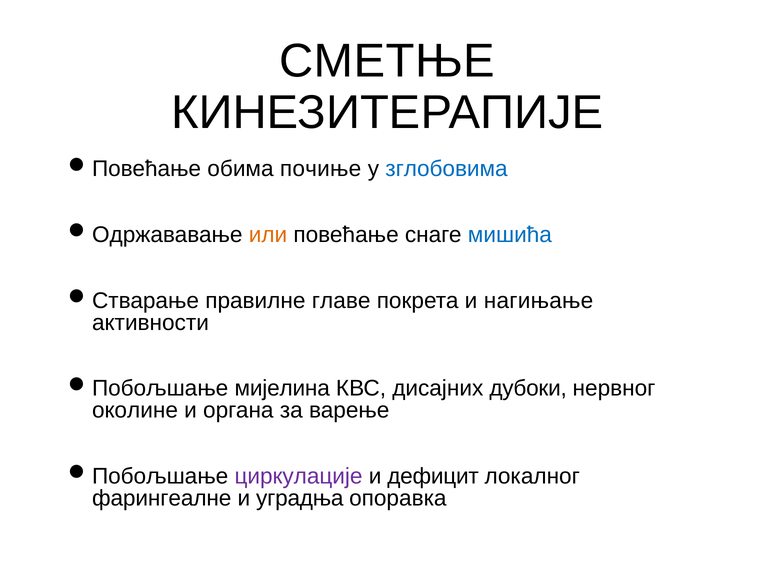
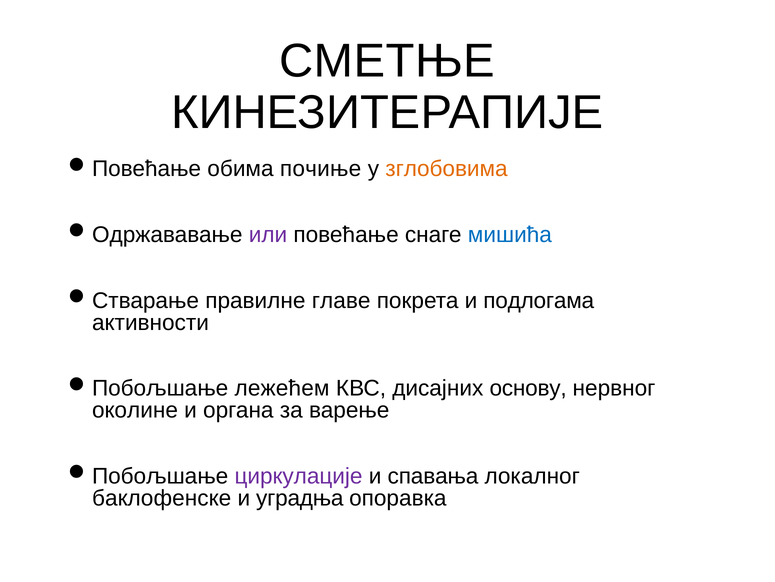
зглобовима colour: blue -> orange (446, 169)
или colour: orange -> purple (268, 234)
нагињање: нагињање -> подлогама (539, 300)
мијелина: мијелина -> лежећем (282, 388)
дубоки: дубоки -> основу (528, 388)
дефицит: дефицит -> спавања (433, 476)
фарингеалне: фарингеалне -> баклофенске (162, 498)
